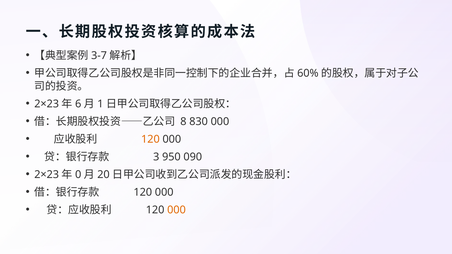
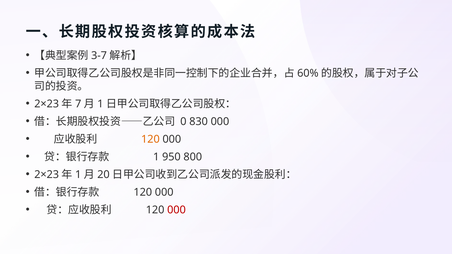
6: 6 -> 7 (78, 104)
8: 8 -> 0 (183, 122)
3: 3 -> 1 (156, 157)
090: 090 -> 800 (193, 157)
0: 0 -> 1 (78, 175)
000 colour: orange -> red (176, 210)
